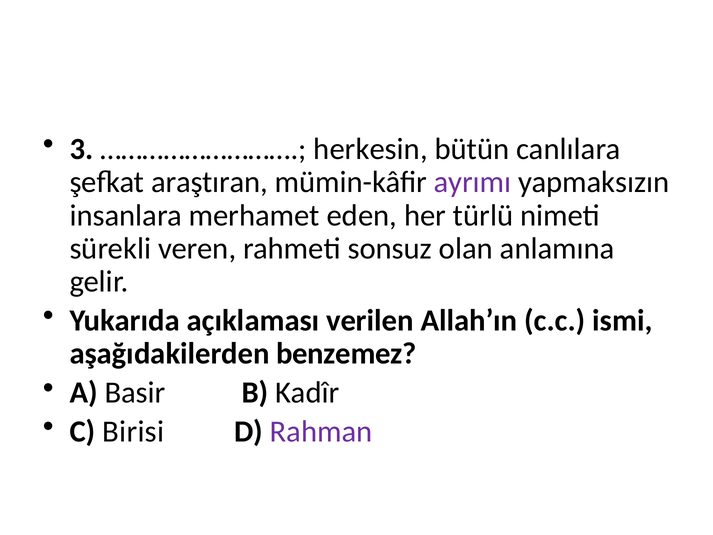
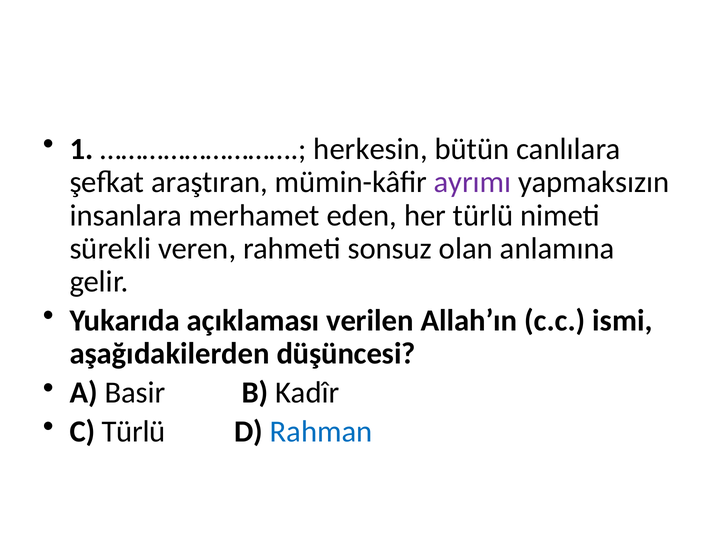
3: 3 -> 1 (81, 149)
benzemez: benzemez -> düşüncesi (346, 354)
C Birisi: Birisi -> Türlü (134, 431)
Rahman colour: purple -> blue (321, 431)
